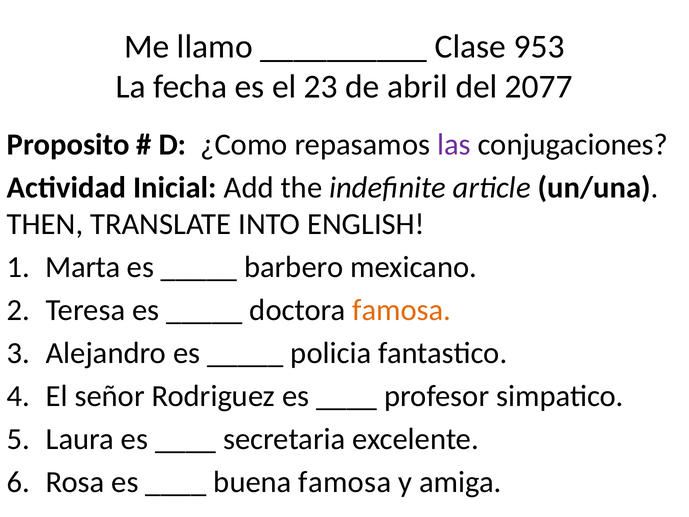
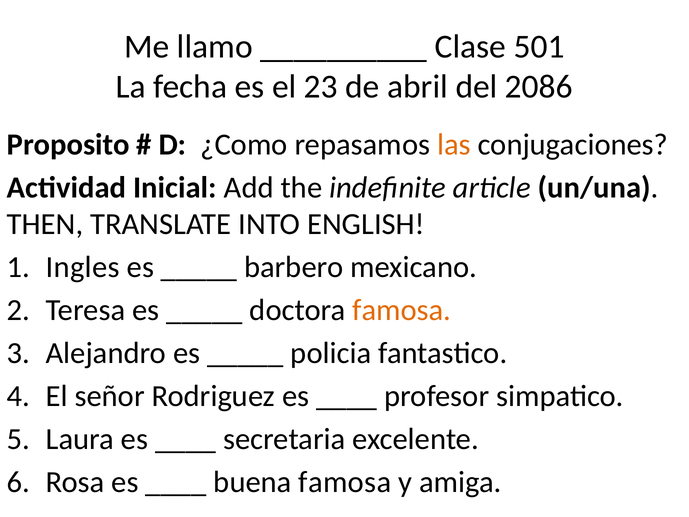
953: 953 -> 501 (539, 47)
2077: 2077 -> 2086 (539, 87)
las colour: purple -> orange (454, 145)
Marta: Marta -> Ingles (83, 267)
